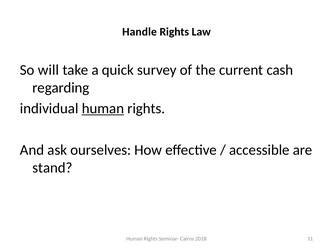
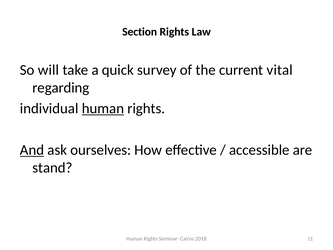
Handle: Handle -> Section (140, 32)
cash: cash -> vital (280, 70)
And underline: none -> present (32, 150)
